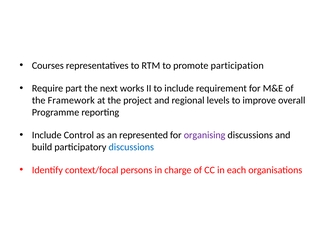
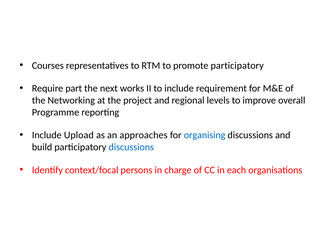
promote participation: participation -> participatory (237, 66)
Framework: Framework -> Networking (71, 100)
Control: Control -> Upload (79, 135)
represented: represented -> approaches (144, 135)
organising colour: purple -> blue (205, 135)
